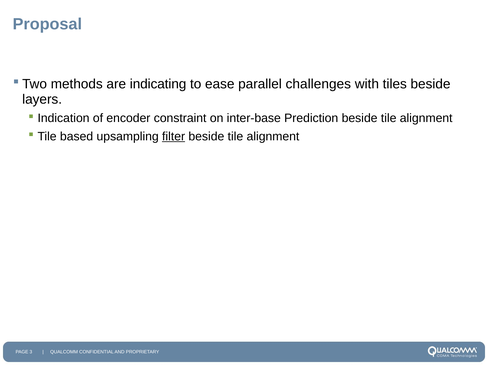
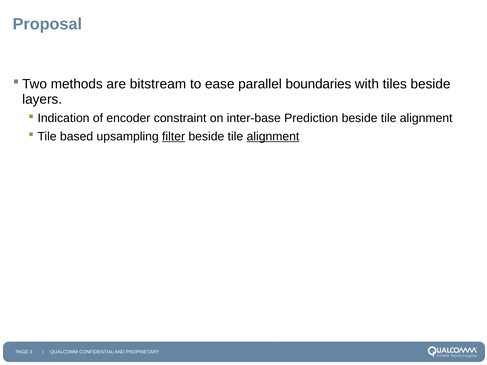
indicating: indicating -> bitstream (158, 84)
challenges: challenges -> boundaries (318, 84)
alignment underline: none -> present (273, 137)
